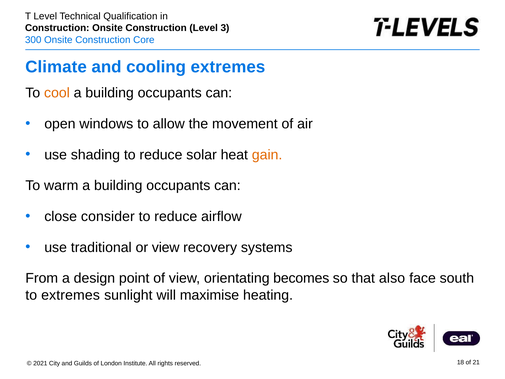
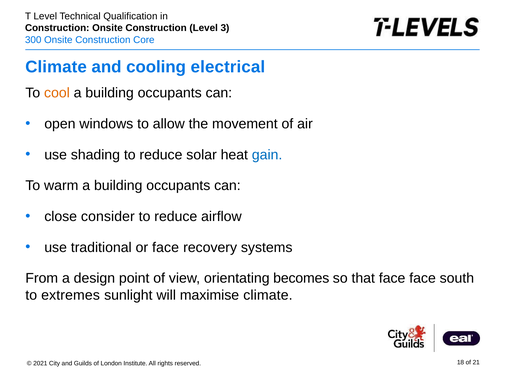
cooling extremes: extremes -> electrical (228, 67)
gain colour: orange -> blue (267, 155)
or view: view -> face (166, 247)
that also: also -> face (392, 278)
maximise heating: heating -> climate (268, 295)
